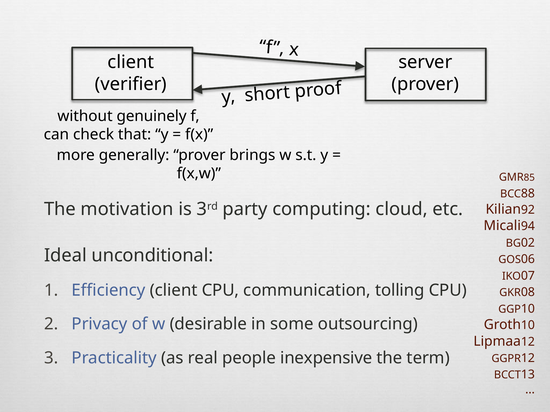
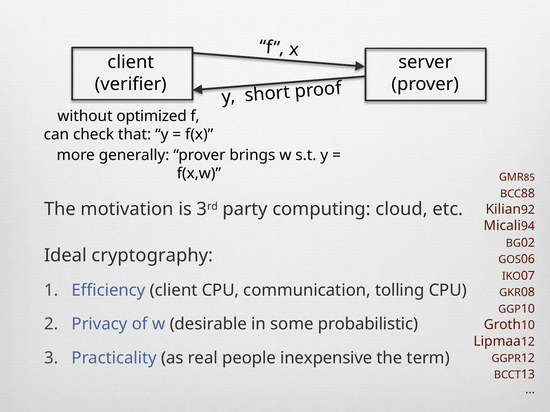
genuinely: genuinely -> optimized (152, 116)
unconditional: unconditional -> cryptography (152, 256)
outsourcing: outsourcing -> probabilistic (368, 324)
